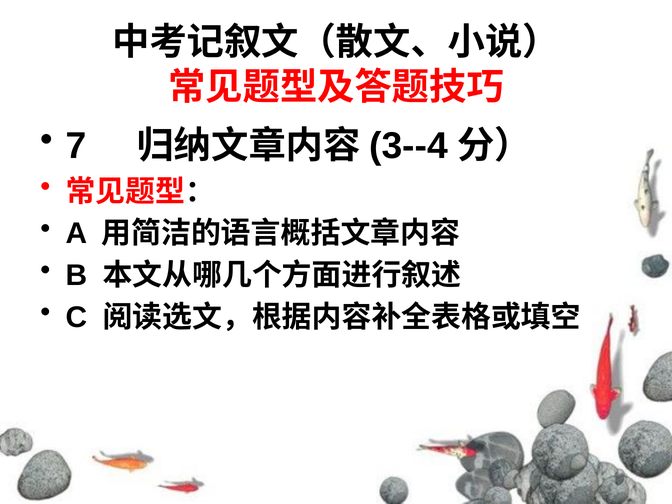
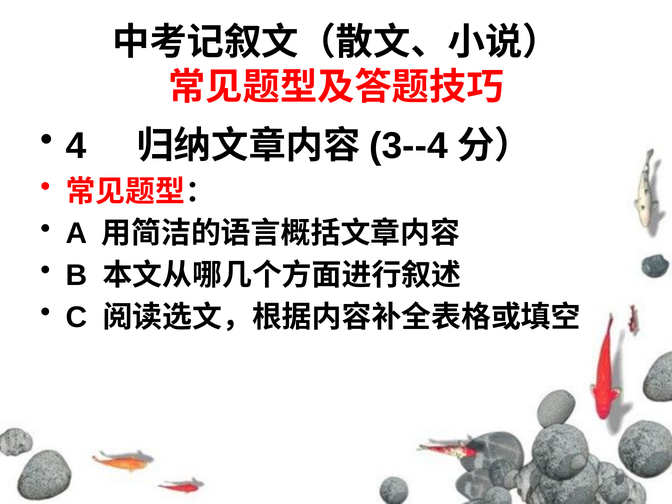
7: 7 -> 4 (76, 146)
